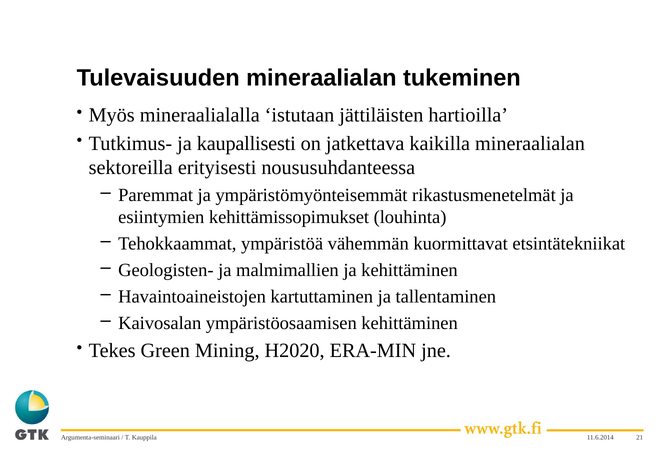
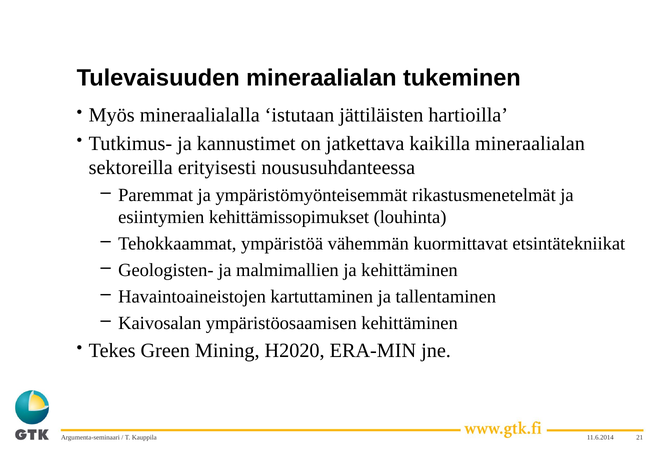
kaupallisesti: kaupallisesti -> kannustimet (246, 143)
